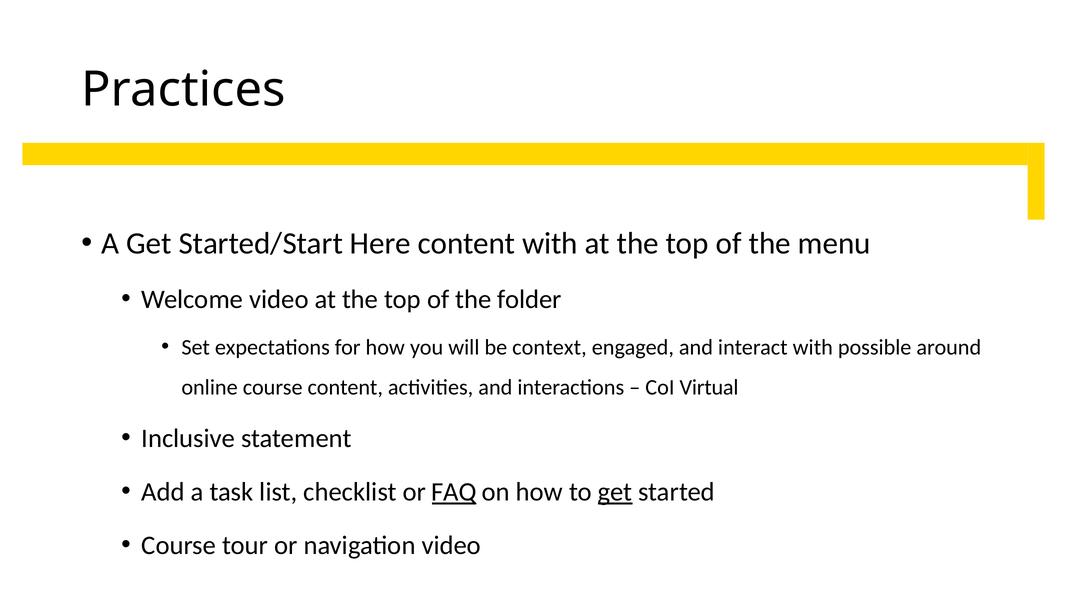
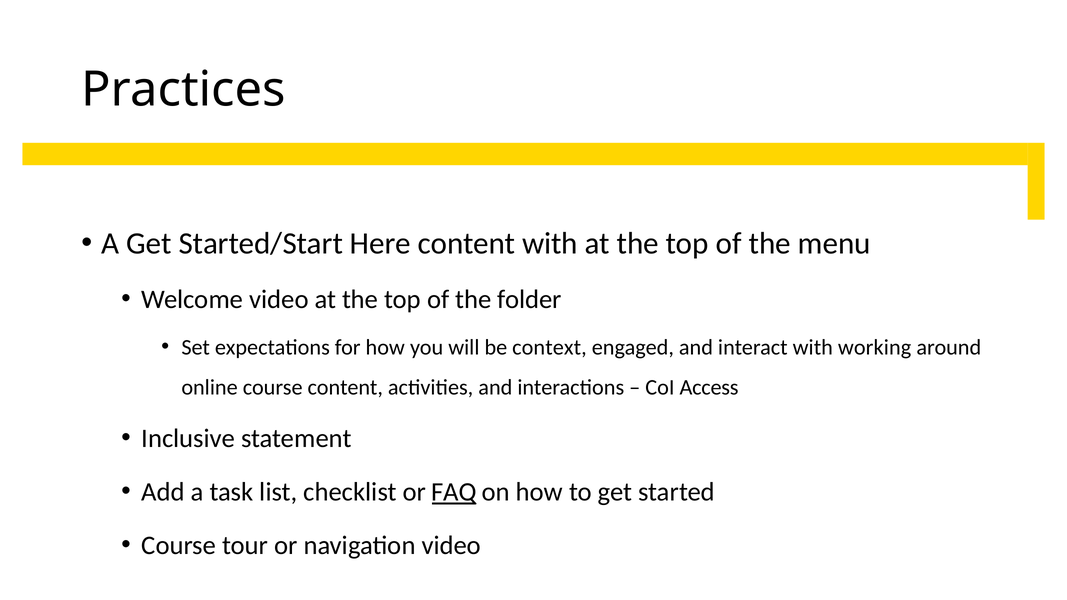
possible: possible -> working (875, 347)
Virtual: Virtual -> Access (709, 387)
get underline: present -> none (615, 492)
